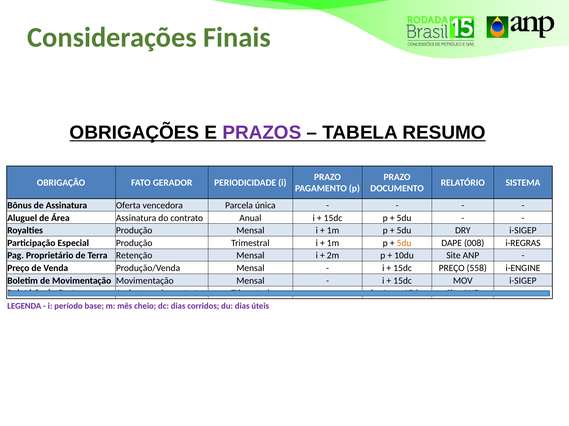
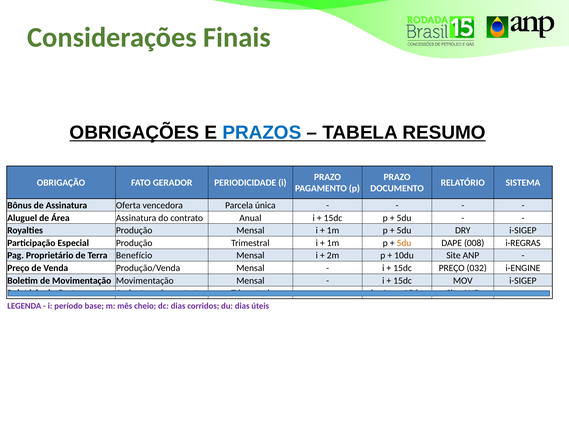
PRAZOS colour: purple -> blue (262, 133)
Retenção: Retenção -> Benefício (134, 256)
558: 558 -> 032 (477, 269)
